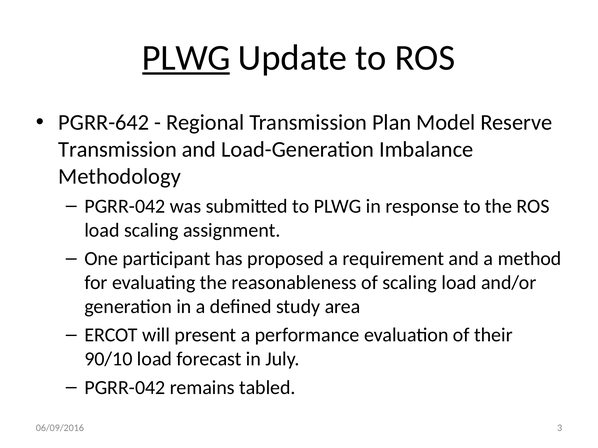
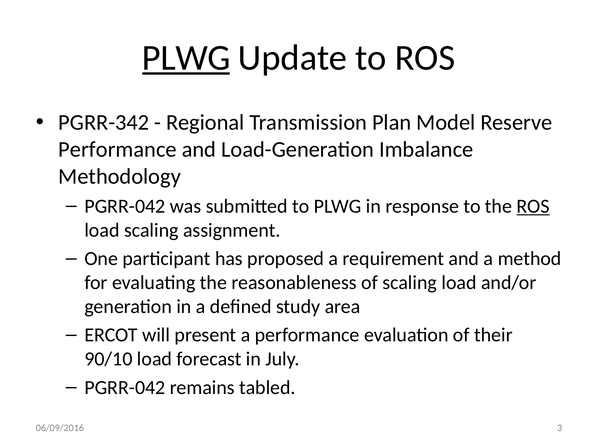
PGRR-642: PGRR-642 -> PGRR-342 (104, 123)
Transmission: Transmission -> Performance (118, 150)
ROS underline: none -> present (533, 206)
